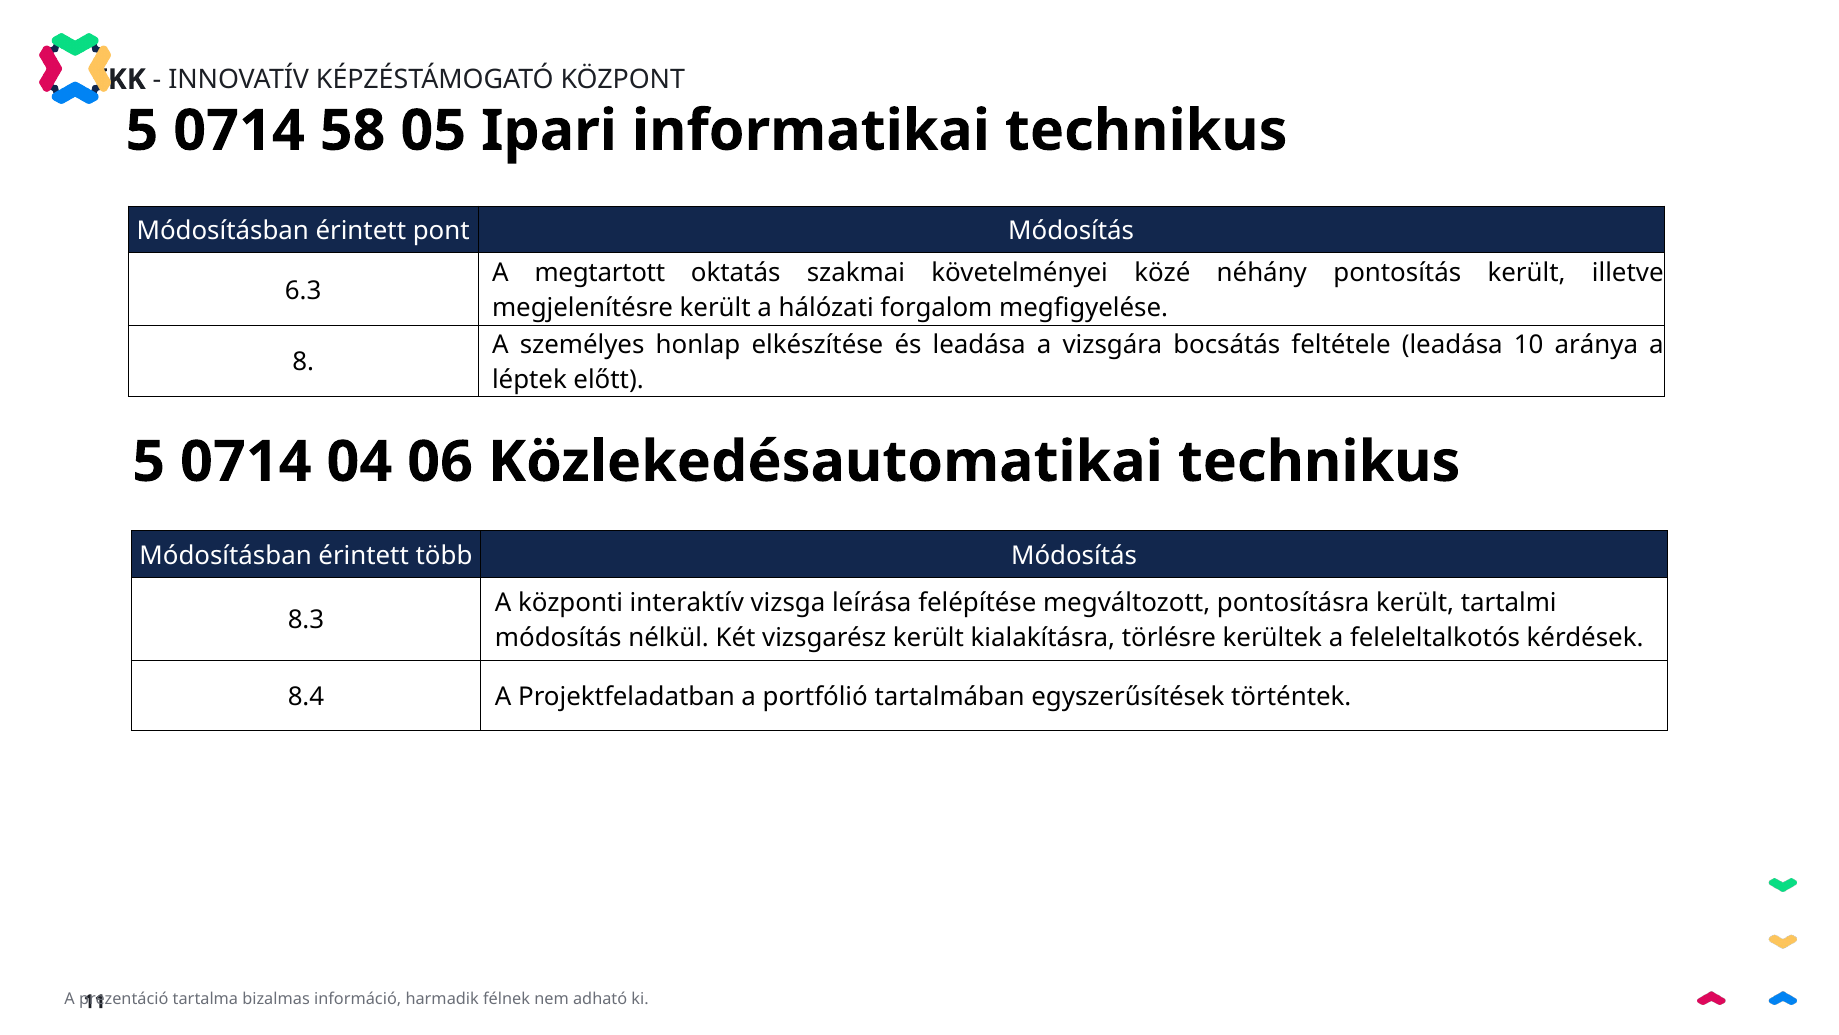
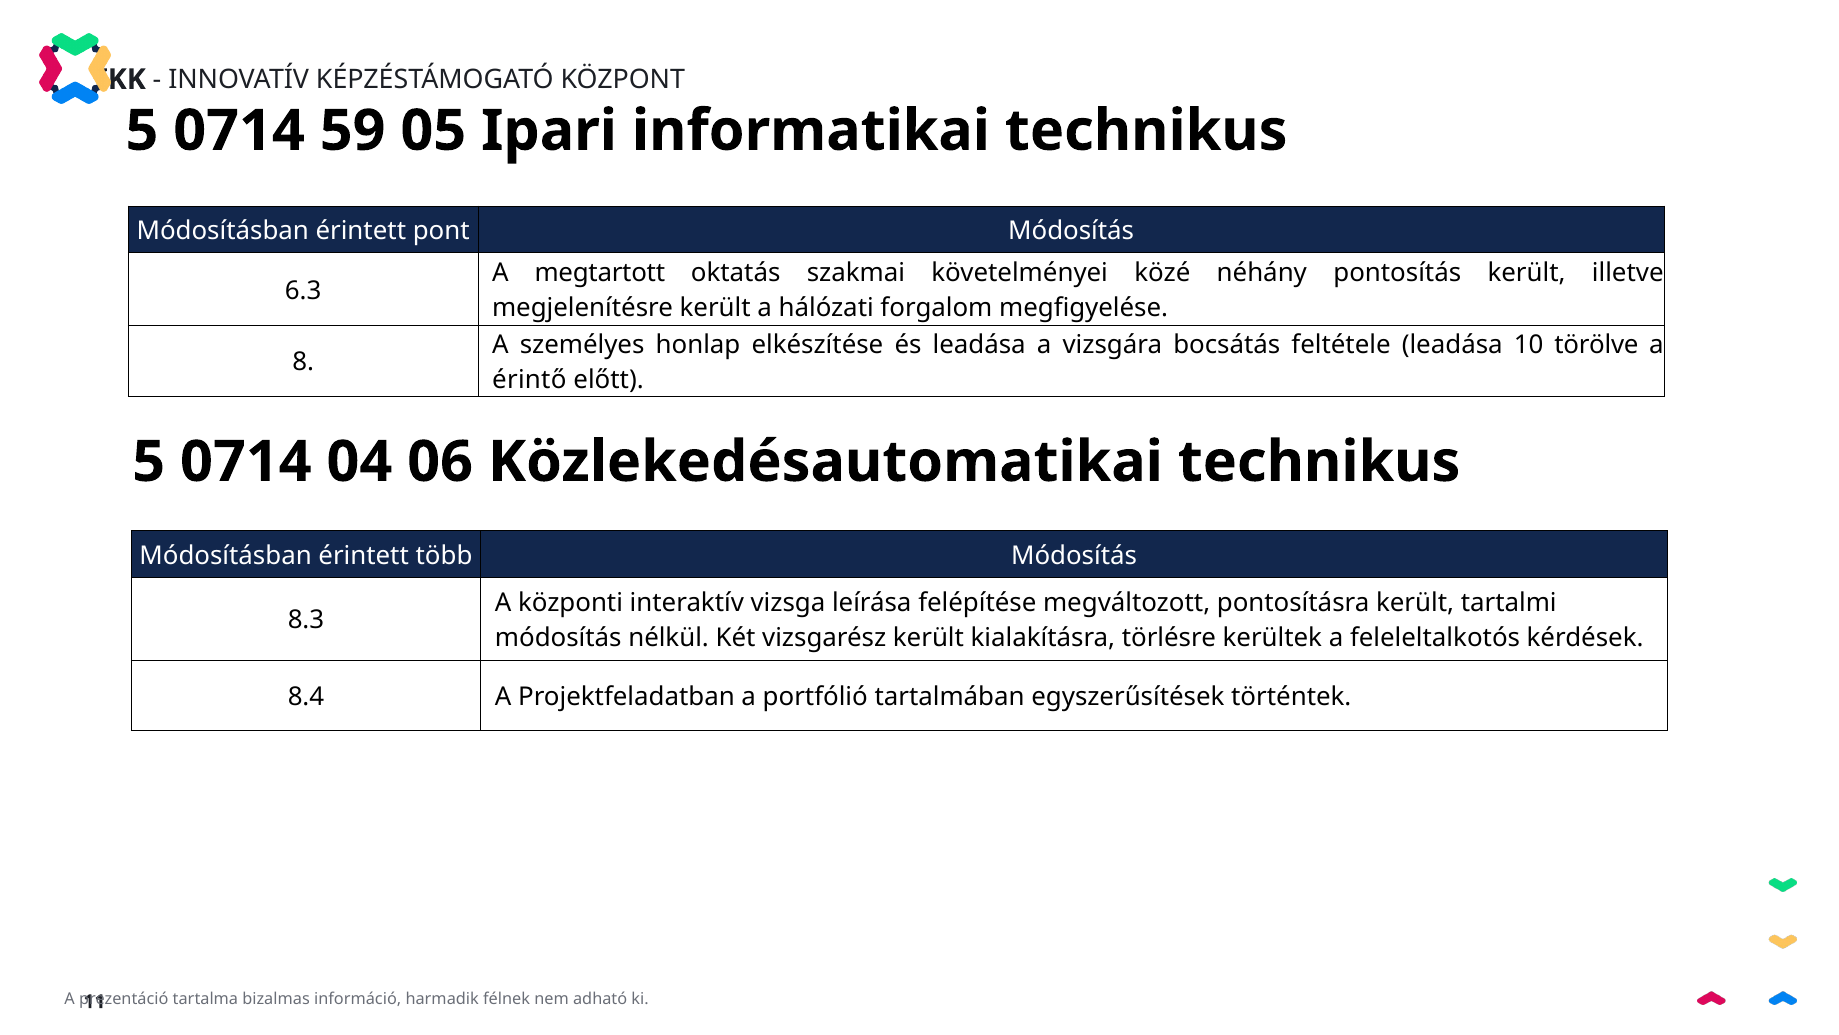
58: 58 -> 59 (353, 131)
aránya: aránya -> törölve (1596, 345)
léptek: léptek -> érintő (529, 380)
